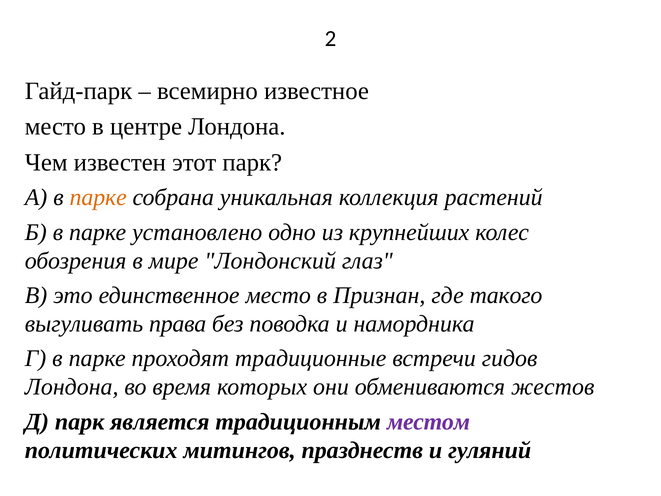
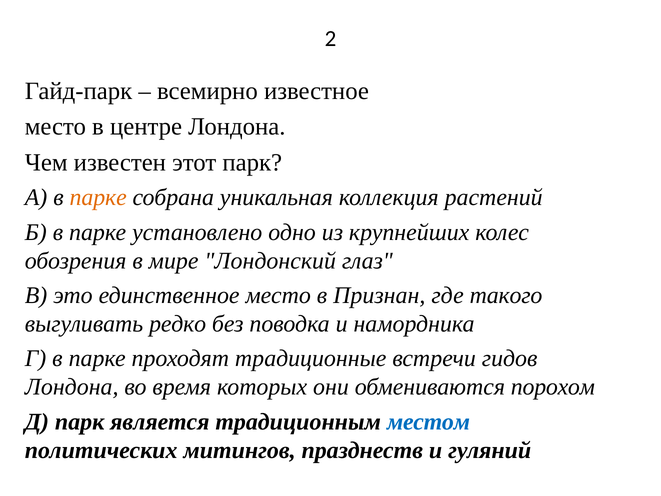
права: права -> редко (178, 324)
жестов: жестов -> порохом (553, 387)
местом colour: purple -> blue (428, 421)
